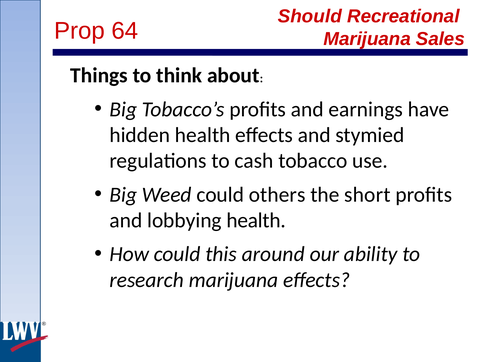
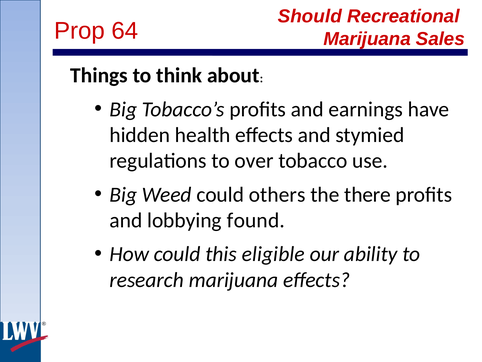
cash: cash -> over (254, 161)
short: short -> there (368, 194)
lobbying health: health -> found (256, 220)
around: around -> eligible (273, 254)
